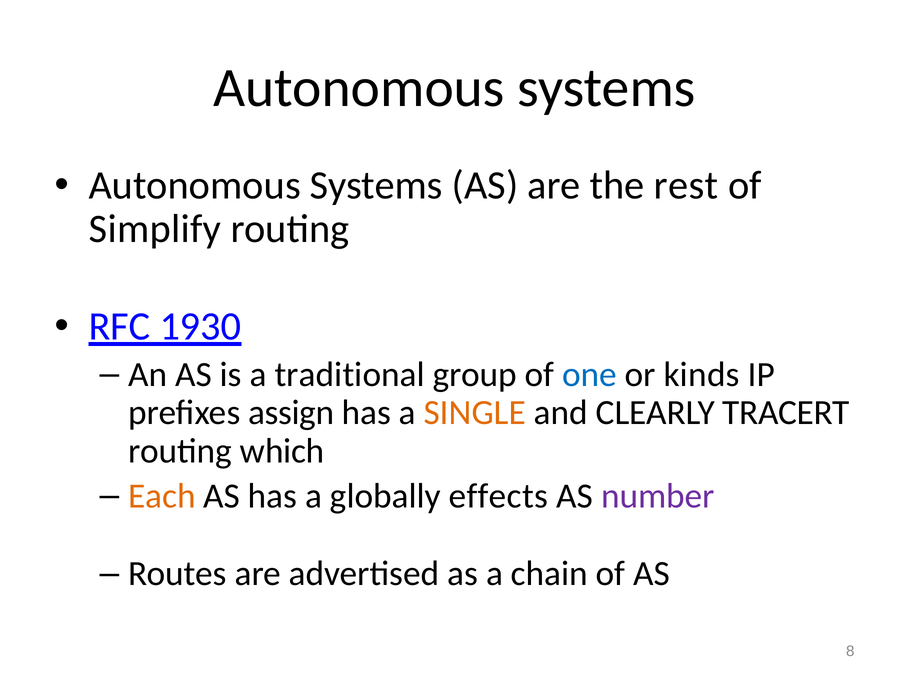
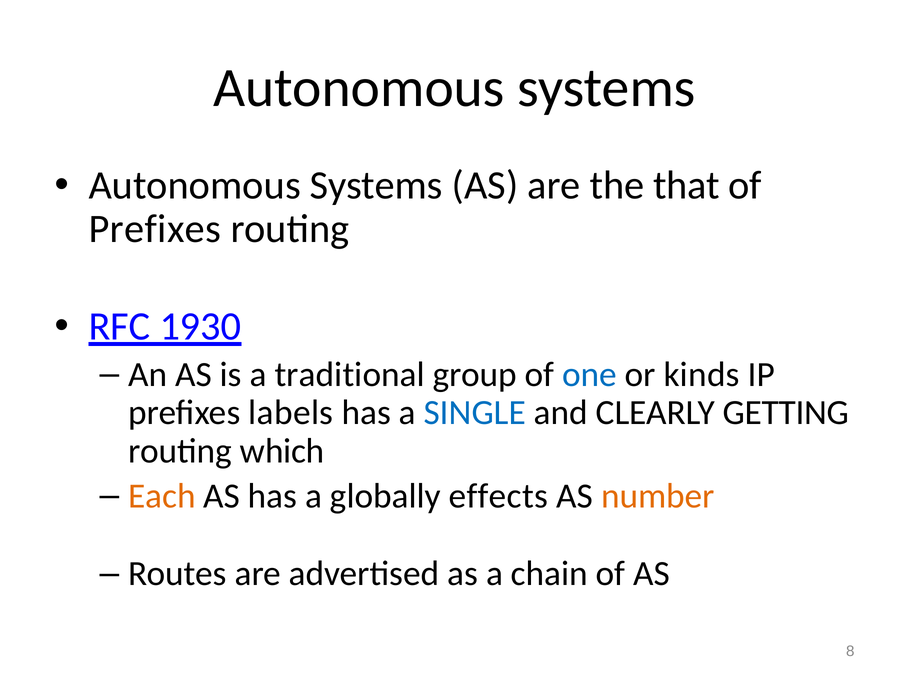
rest: rest -> that (686, 185)
Simplify: Simplify -> Prefixes (155, 229)
assign: assign -> labels (291, 413)
SINGLE colour: orange -> blue (475, 413)
TRACERT: TRACERT -> GETTING (786, 413)
number colour: purple -> orange (658, 496)
